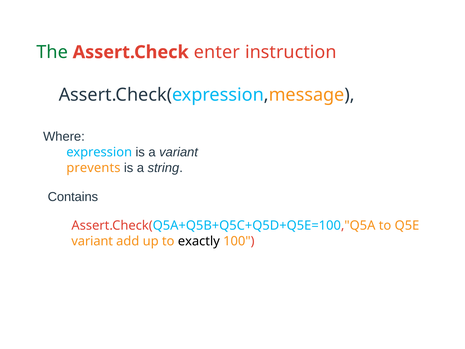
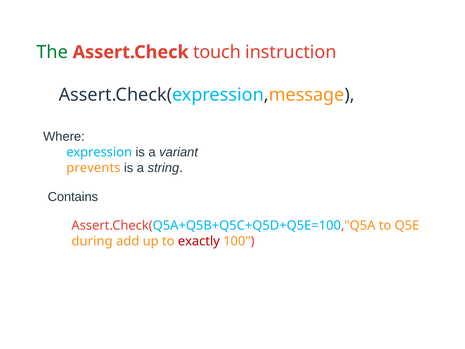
enter: enter -> touch (217, 52)
variant: variant -> during (92, 241)
exactly colour: black -> red (199, 241)
